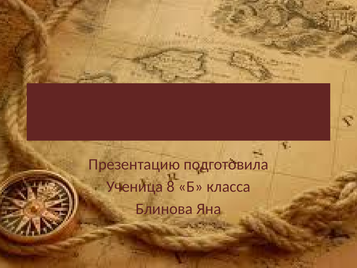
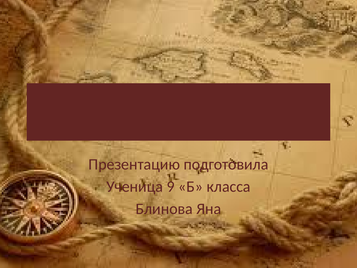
8: 8 -> 9 (171, 186)
